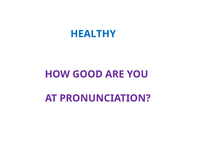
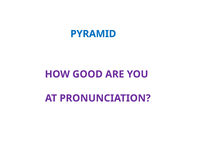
HEALTHY: HEALTHY -> PYRAMID (93, 34)
